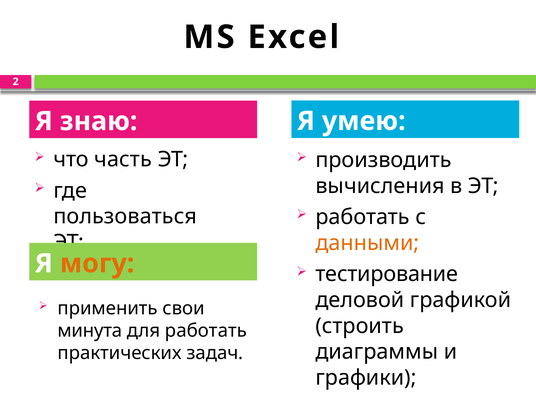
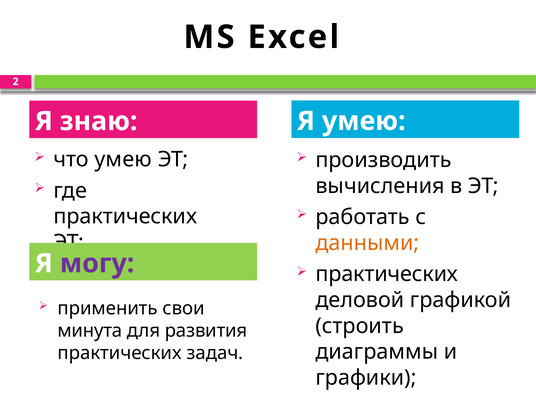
что часть: часть -> умею (123, 159)
пользоваться: пользоваться -> практических (125, 217)
могу colour: orange -> purple (97, 263)
тестирование: тестирование -> практических (387, 274)
для работать: работать -> развития (206, 331)
